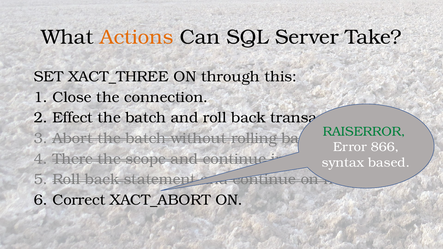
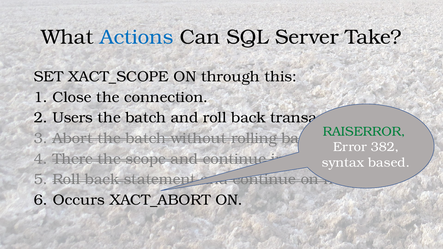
Actions colour: orange -> blue (137, 37)
XACT_THREE: XACT_THREE -> XACT_SCOPE (118, 77)
Effect: Effect -> Users (73, 118)
866: 866 -> 382 (385, 147)
Correct: Correct -> Occurs (79, 200)
